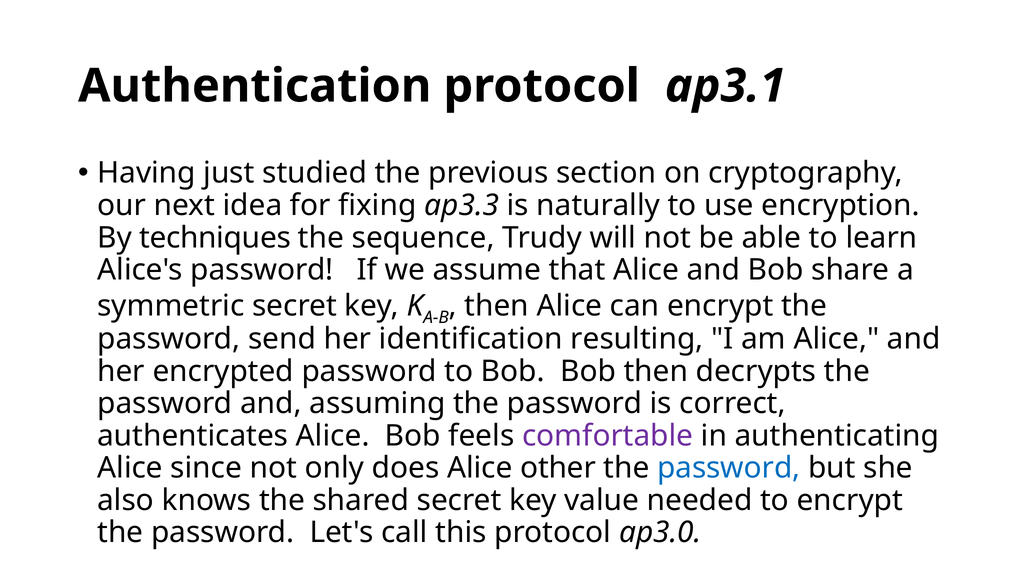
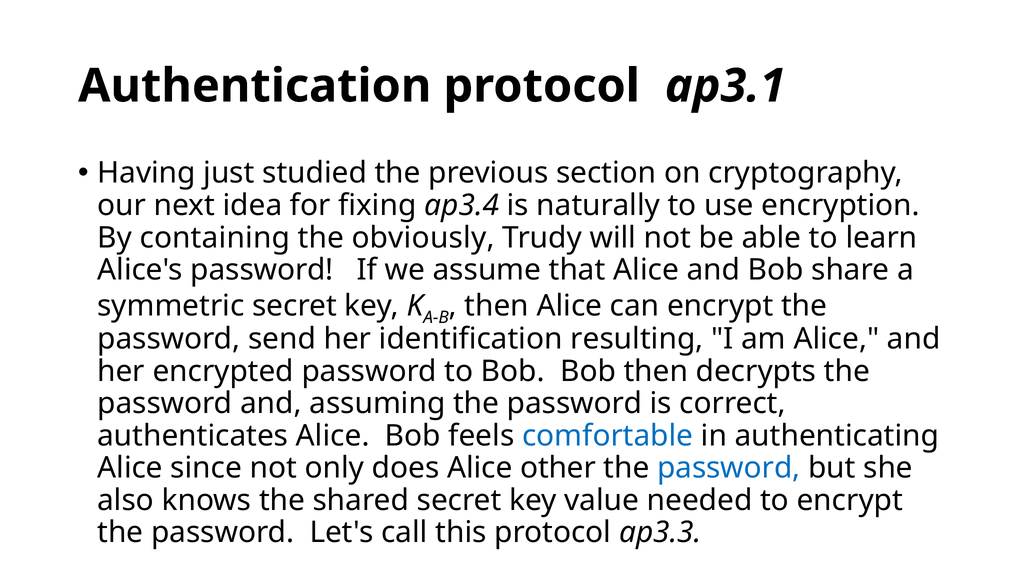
ap3.3: ap3.3 -> ap3.4 (462, 205)
techniques: techniques -> containing (215, 238)
sequence: sequence -> obviously (423, 238)
comfortable colour: purple -> blue (608, 436)
ap3.0: ap3.0 -> ap3.3 (660, 532)
